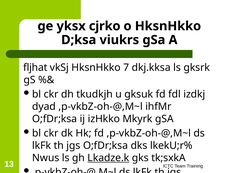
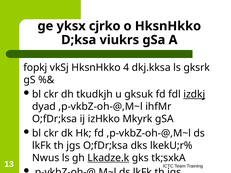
fljhat: fljhat -> fopkj (35, 68)
7: 7 -> 4 (126, 68)
izdkj underline: none -> present (194, 94)
